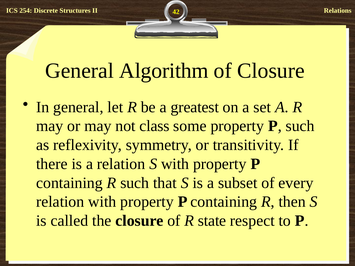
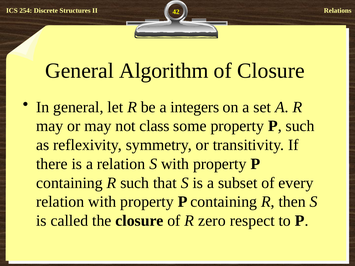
greatest: greatest -> integers (195, 107)
state: state -> zero (212, 221)
